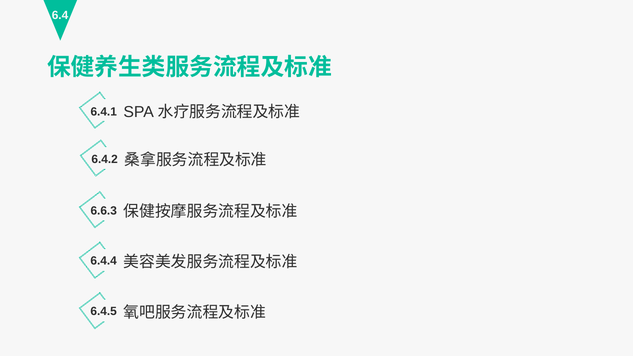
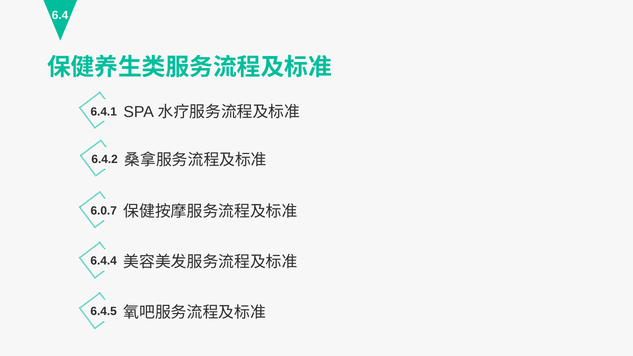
6.6.3: 6.6.3 -> 6.0.7 (104, 211)
